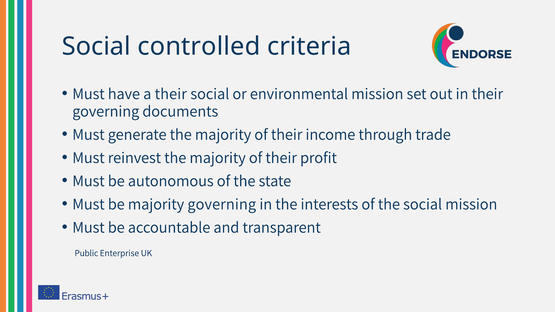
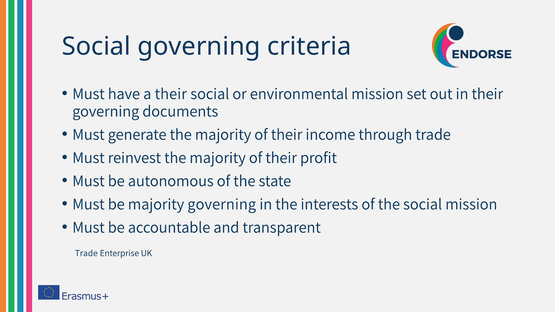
Social controlled: controlled -> governing (199, 47)
Public: Public -> Trade (86, 253)
